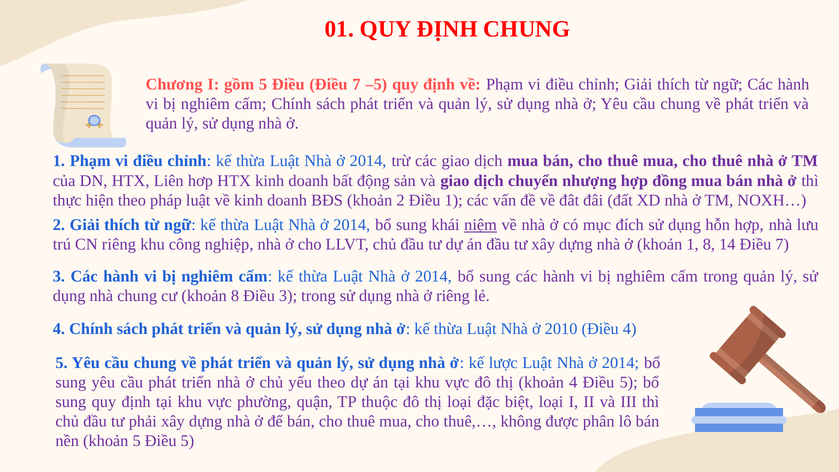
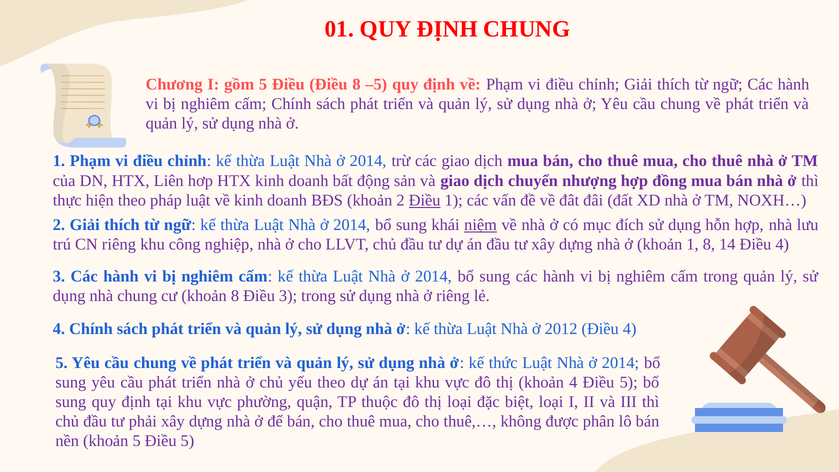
Điều Điều 7: 7 -> 8 (357, 84)
Điều underline: none -> present (425, 200)
14 Điều 7: 7 -> 4 (782, 244)
2010: 2010 -> 2012 (561, 329)
lược: lược -> thức (503, 363)
